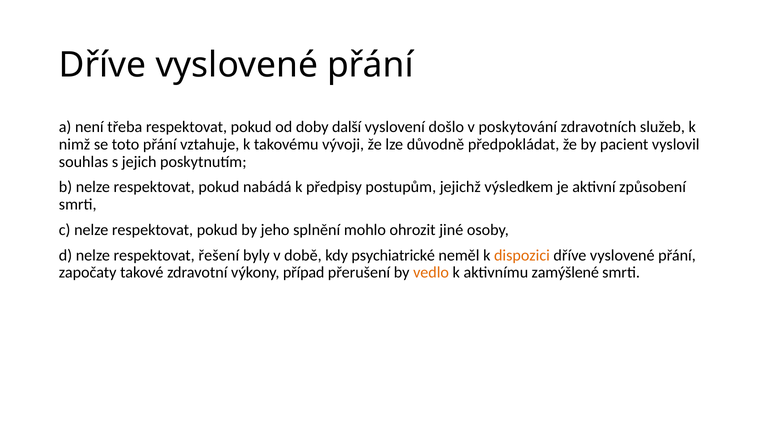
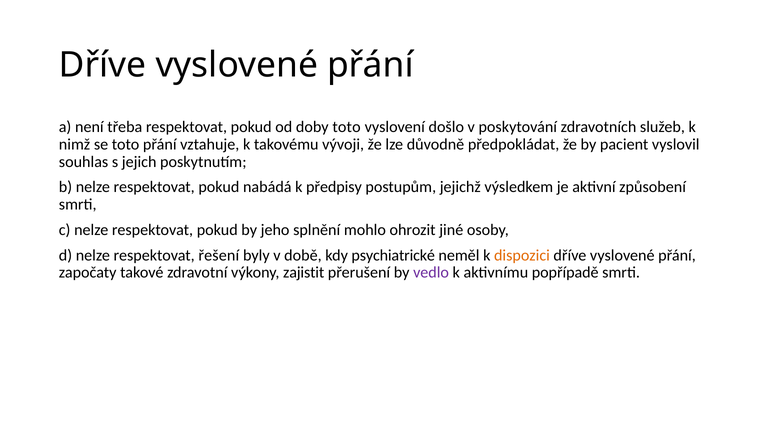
doby další: další -> toto (347, 127)
případ: případ -> zajistit (304, 273)
vedlo colour: orange -> purple (431, 273)
zamýšlené: zamýšlené -> popřípadě (565, 273)
